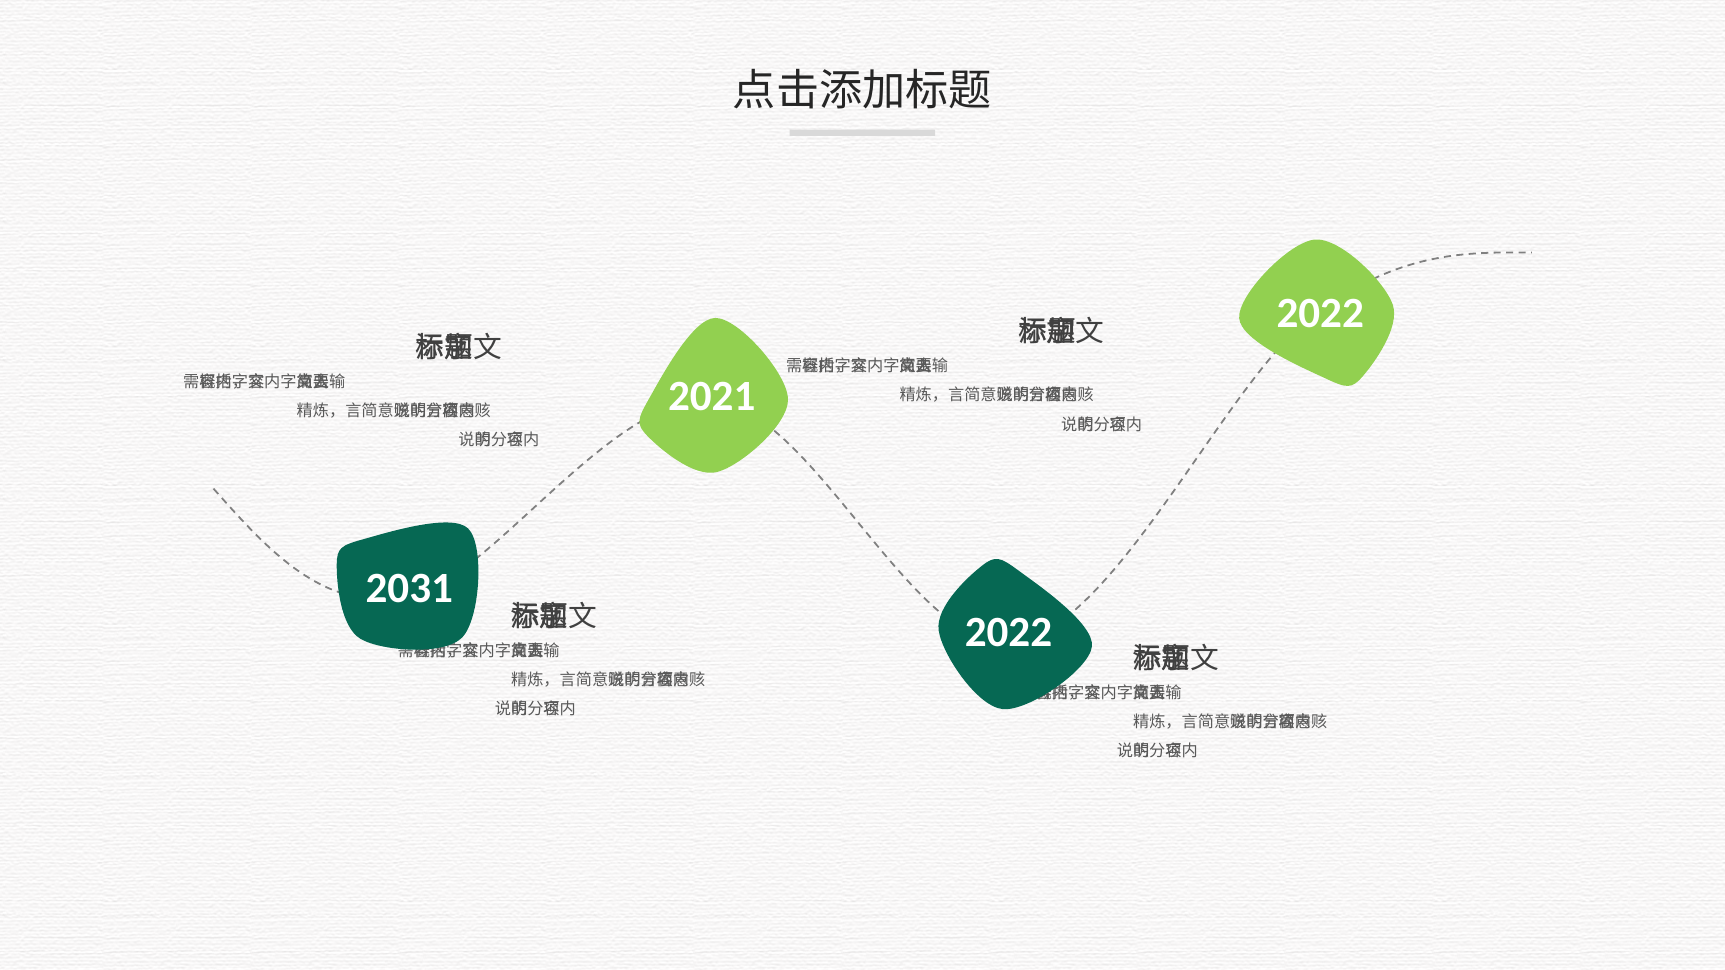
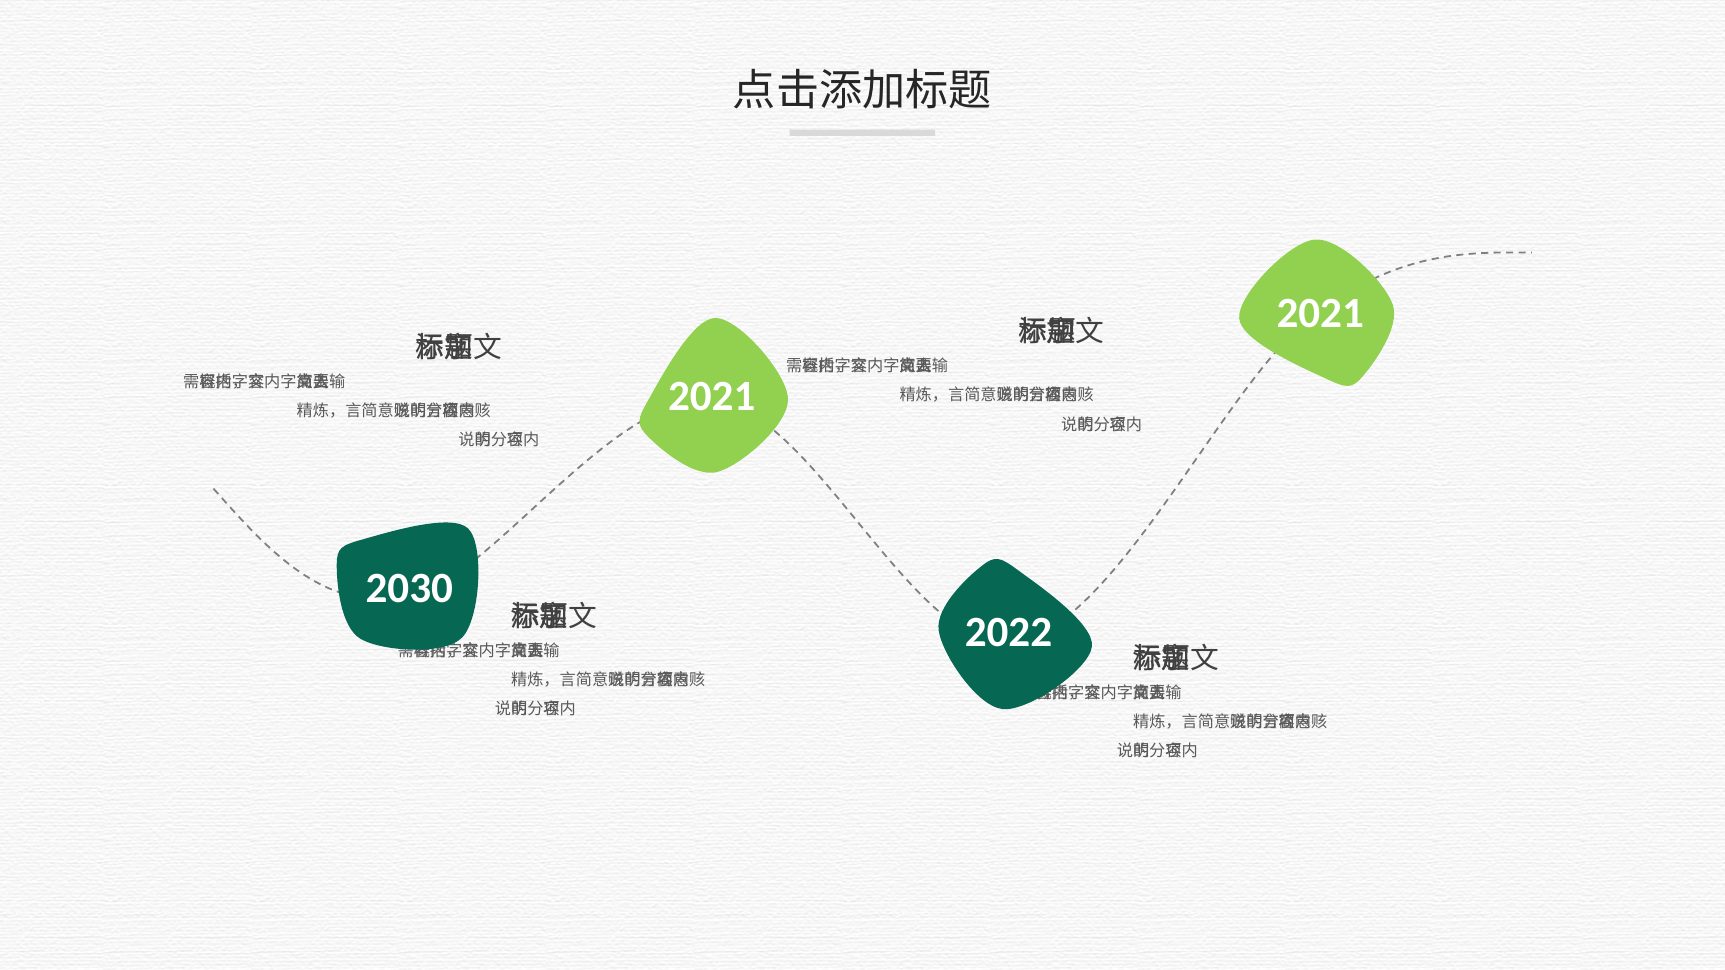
2022: 2022 -> 2021 (1320, 313)
2031: 2031 -> 2030 (409, 589)
